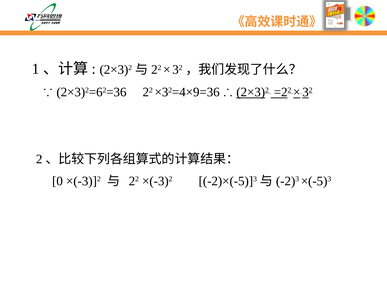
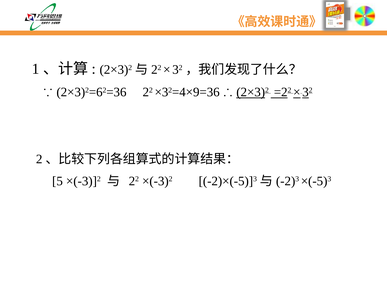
0: 0 -> 5 (57, 181)
